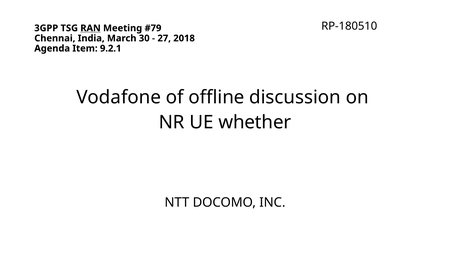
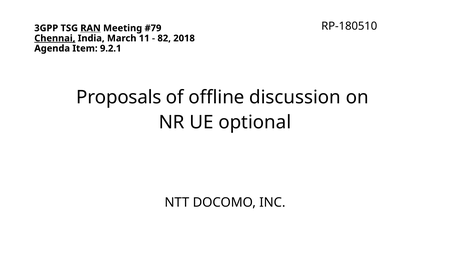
Chennai underline: none -> present (55, 38)
30: 30 -> 11 (144, 38)
27: 27 -> 82 (164, 38)
Vodafone: Vodafone -> Proposals (119, 97)
whether: whether -> optional (255, 122)
